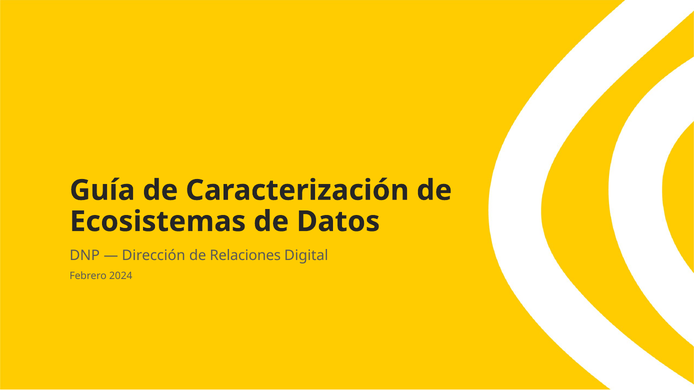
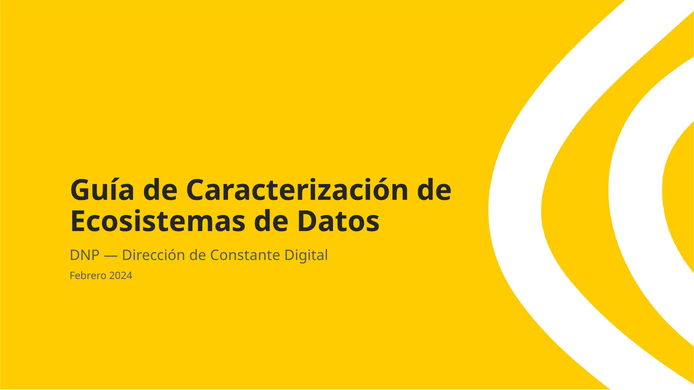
Relaciones: Relaciones -> Constante (245, 256)
